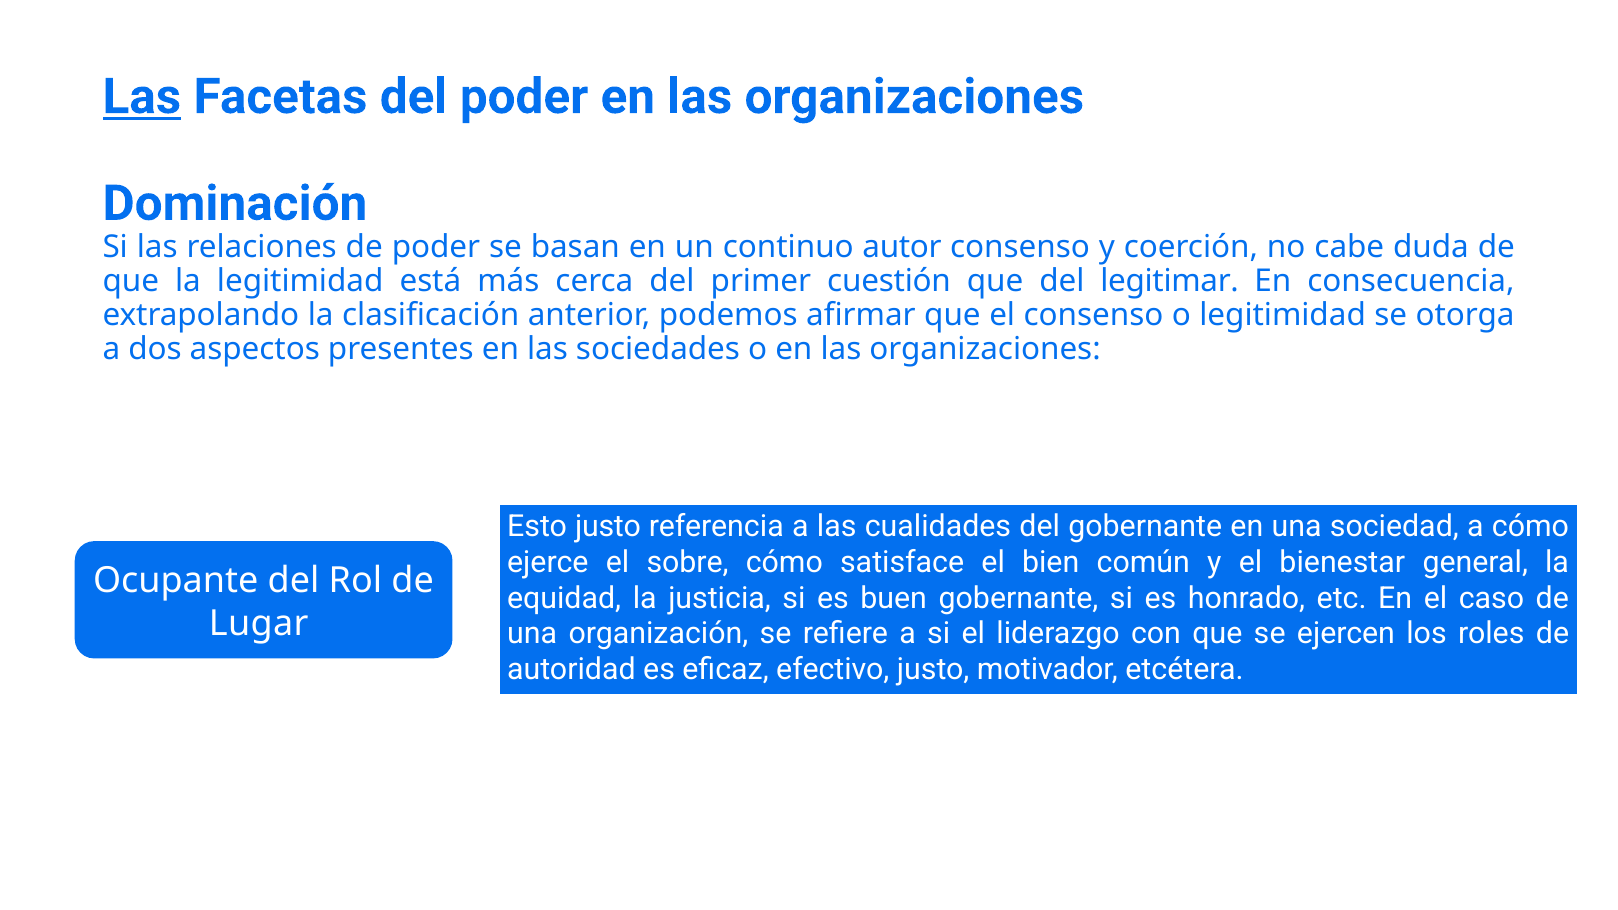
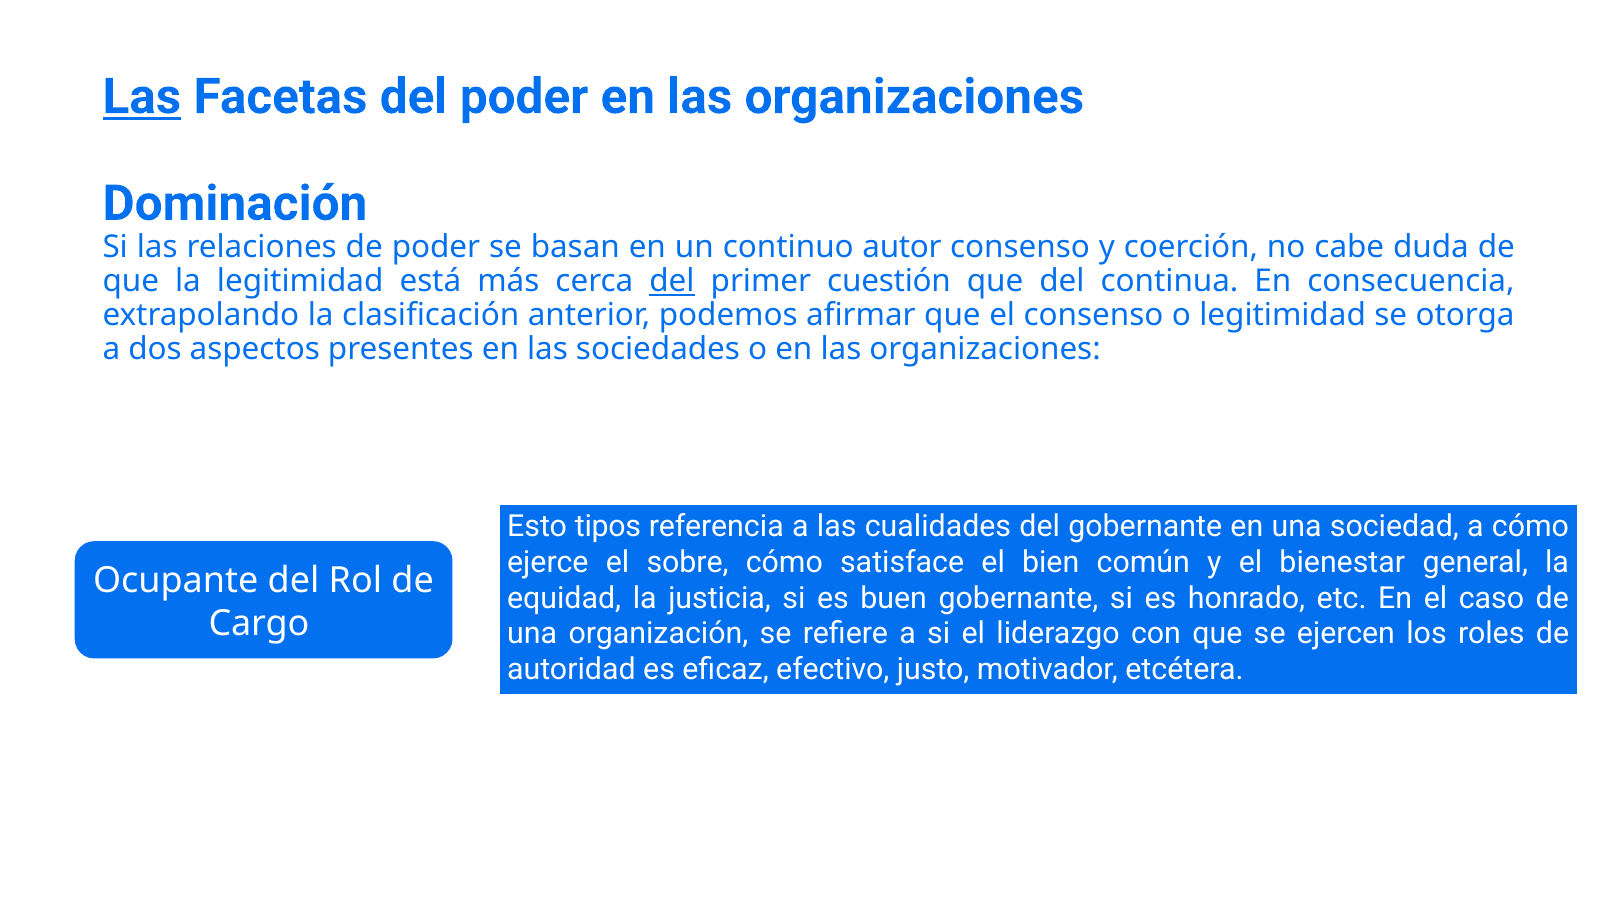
del underline: none -> present (672, 281)
legitimar: legitimar -> continua (1170, 281)
Esto justo: justo -> tipos (608, 527)
Lugar: Lugar -> Cargo (259, 624)
